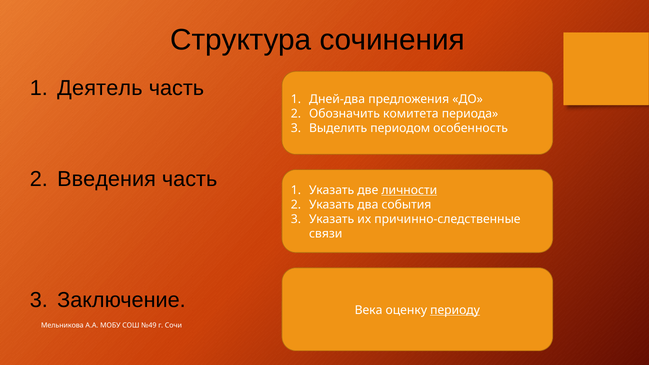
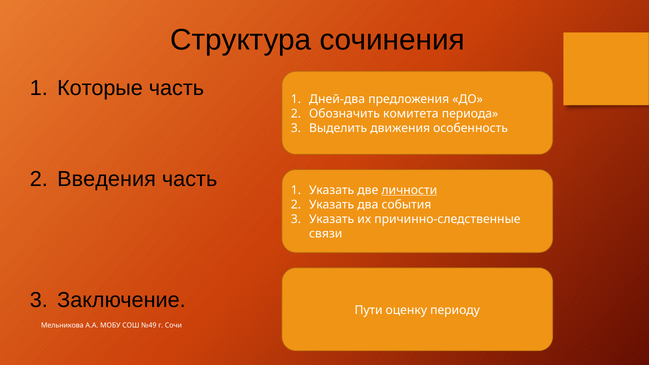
Деятель: Деятель -> Которые (100, 88)
периодом: периодом -> движения (400, 128)
Века: Века -> Пути (369, 310)
периоду underline: present -> none (455, 310)
